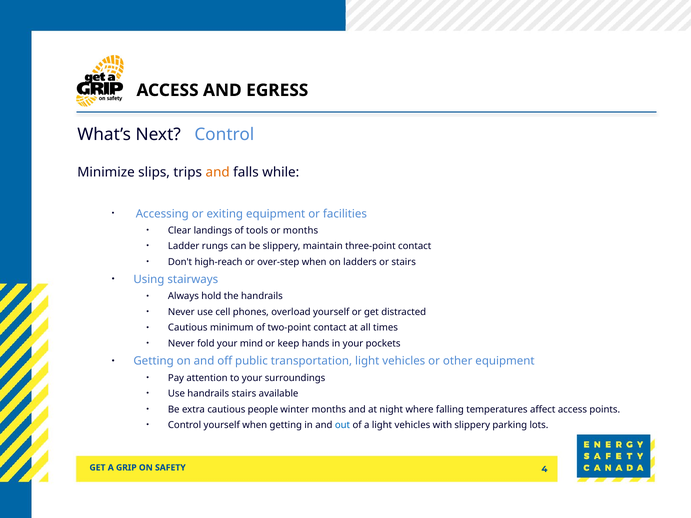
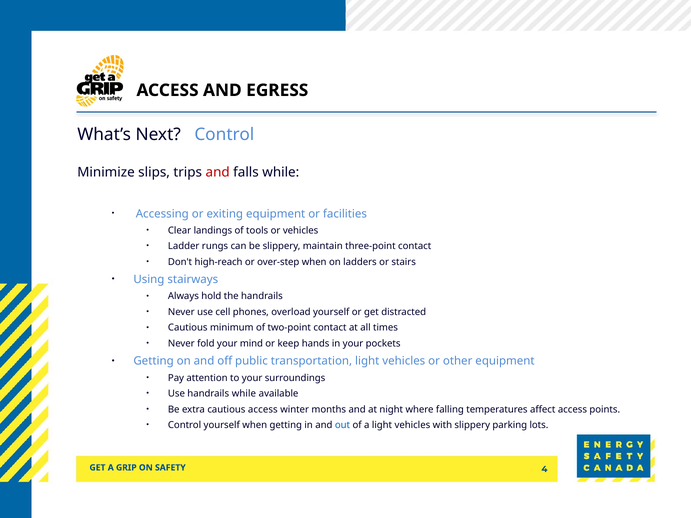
and colour: orange -> red (218, 172)
or months: months -> vehicles (301, 231)
handrails stairs: stairs -> while (244, 394)
cautious people: people -> access (263, 410)
